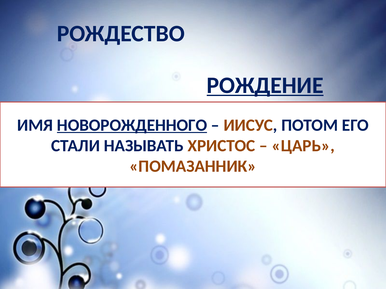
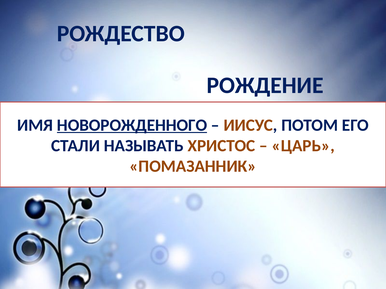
РОЖДЕНИЕ underline: present -> none (265, 85)
